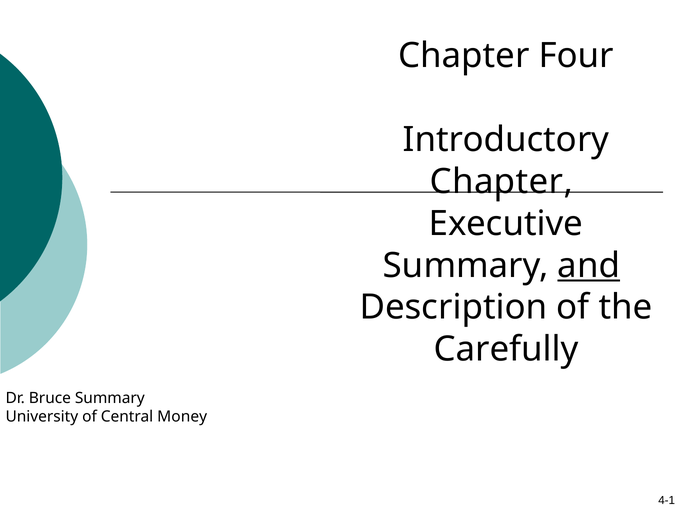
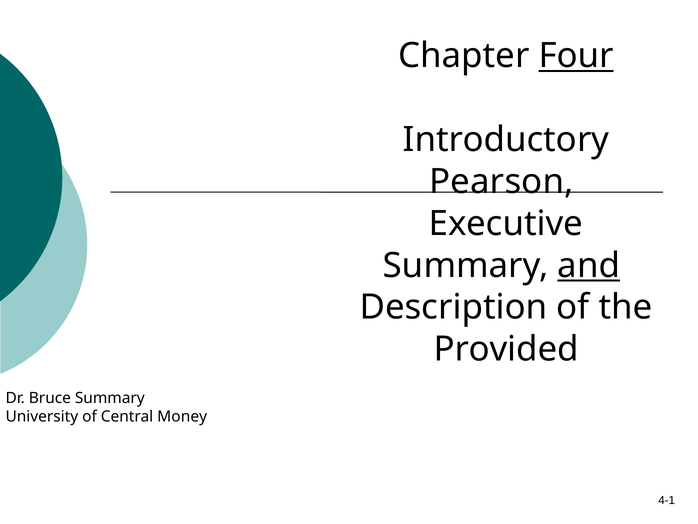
Four underline: none -> present (576, 56)
Chapter: Chapter -> Pearson (501, 182)
Carefully: Carefully -> Provided (506, 349)
